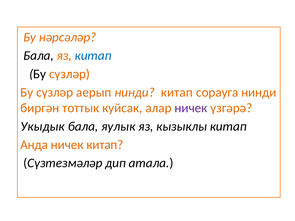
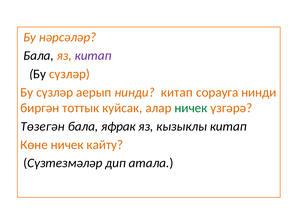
китап colour: blue -> purple (93, 56)
ничек colour: purple -> green (191, 108)
Укыдык: Укыдык -> Төзегән (43, 127)
яулык: яулык -> яфрак (118, 127)
Анда: Анда -> Көне (34, 145)
ничек китап: китап -> кайту (105, 145)
